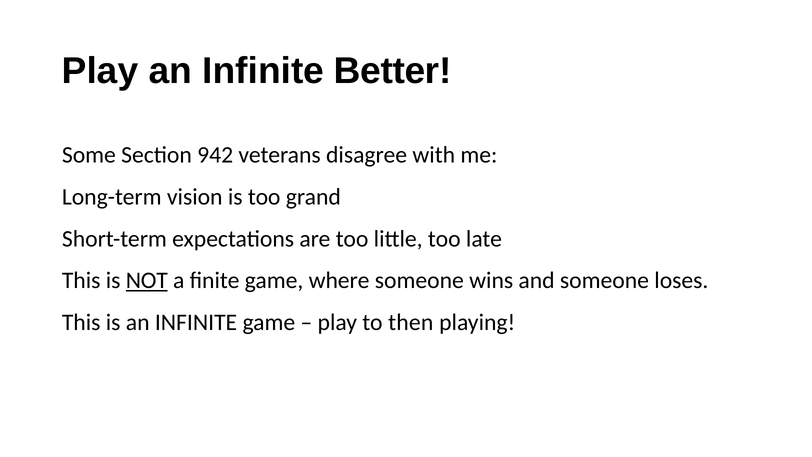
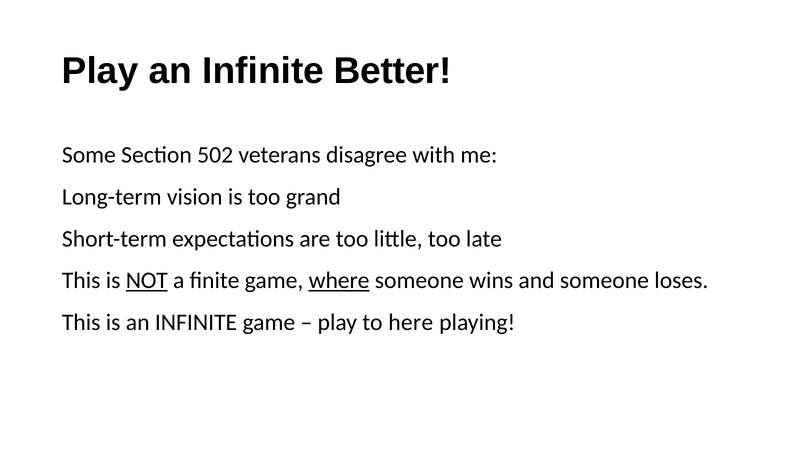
942: 942 -> 502 (215, 155)
where underline: none -> present (339, 280)
then: then -> here (411, 322)
